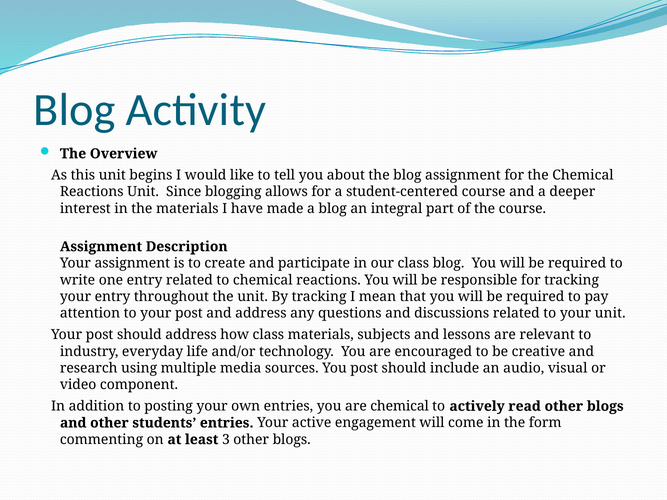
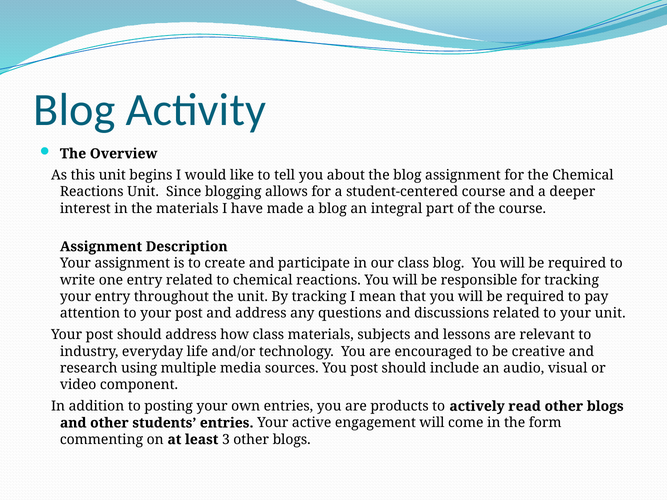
are chemical: chemical -> products (400, 406)
